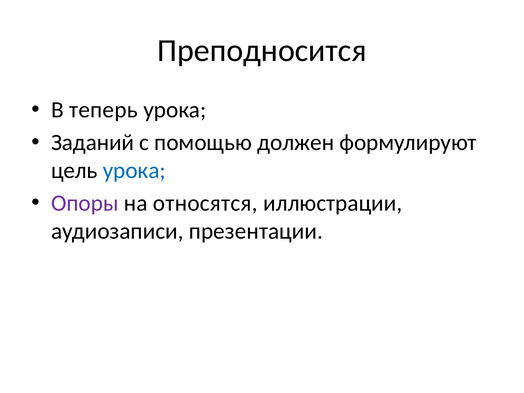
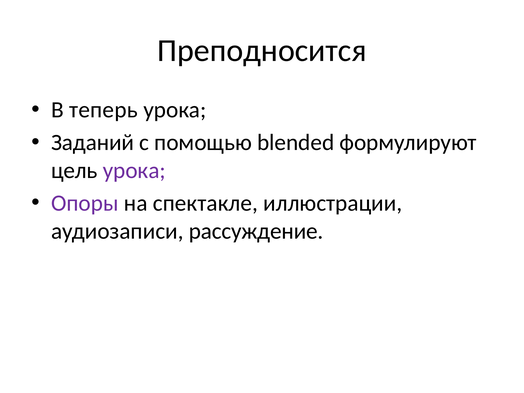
должен: должен -> blended (296, 143)
урока colour: blue -> purple (134, 170)
относятся: относятся -> спектакле (205, 203)
презентации: презентации -> рассуждение (256, 231)
